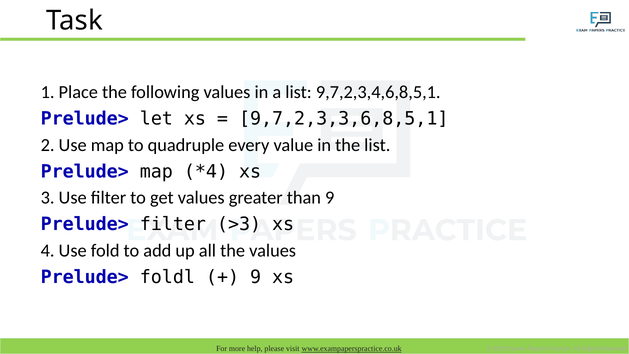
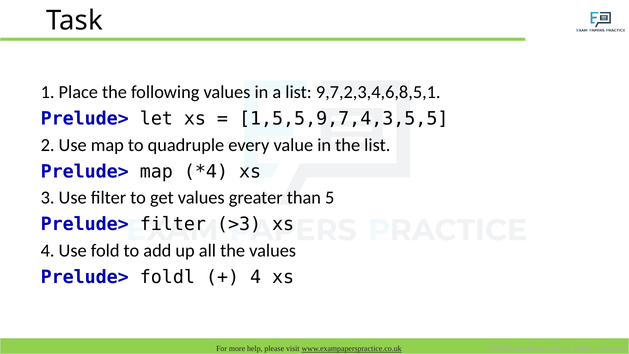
9,7,2,3,3,6,8,5,1: 9,7,2,3,3,6,8,5,1 -> 1,5,5,9,7,4,3,5,5 (344, 119)
than 9: 9 -> 5 (330, 198)
9: 9 -> 4 (256, 277)
